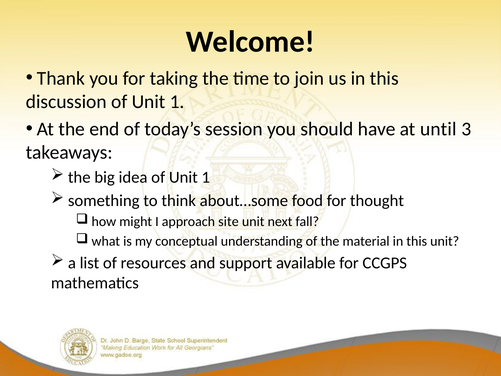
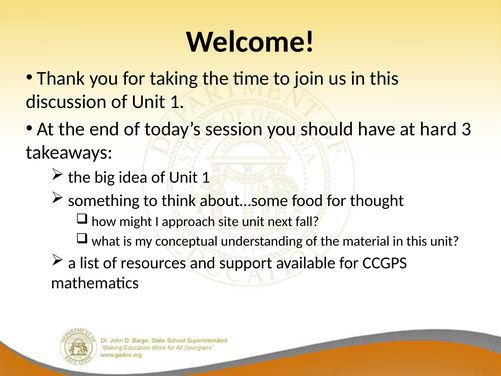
until: until -> hard (438, 129)
